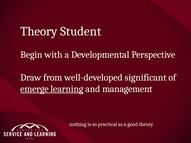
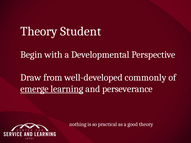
significant: significant -> commonly (146, 78)
management: management -> perseverance (127, 89)
